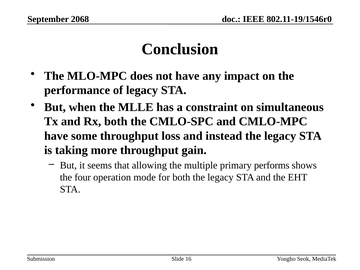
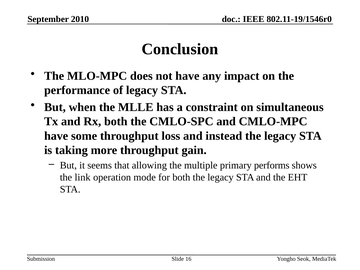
2068: 2068 -> 2010 (80, 19)
four: four -> link (83, 177)
